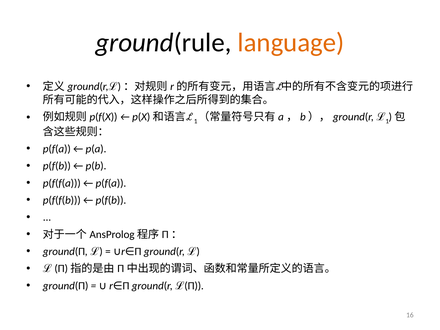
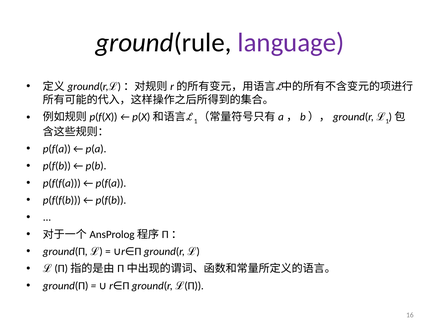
language colour: orange -> purple (291, 43)
